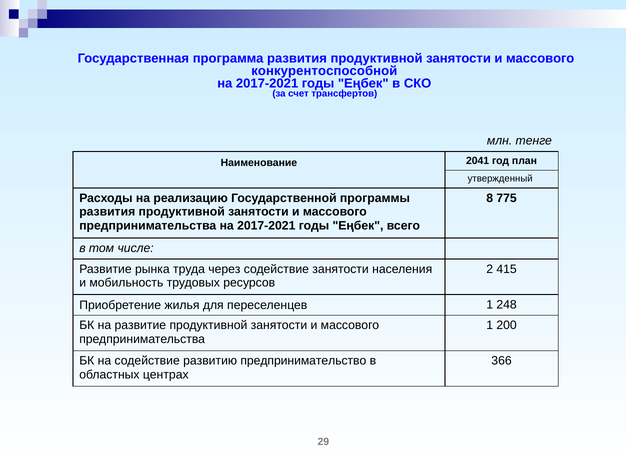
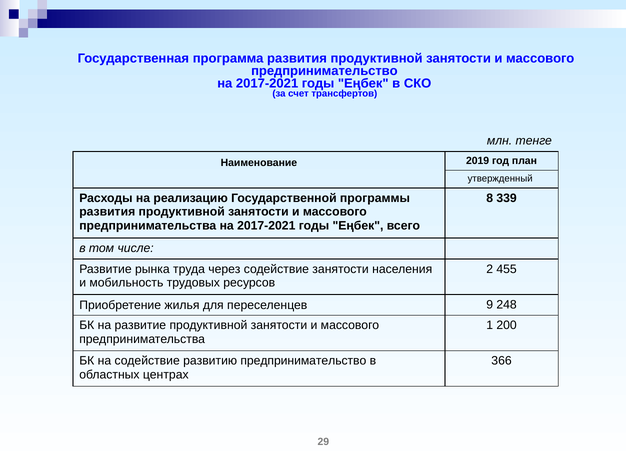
конкурентоспособной: конкурентоспособной -> предпринимательство (324, 71)
2041: 2041 -> 2019 (478, 160)
775: 775 -> 339 (507, 198)
415: 415 -> 455 (507, 269)
переселенцев 1: 1 -> 9 (490, 304)
